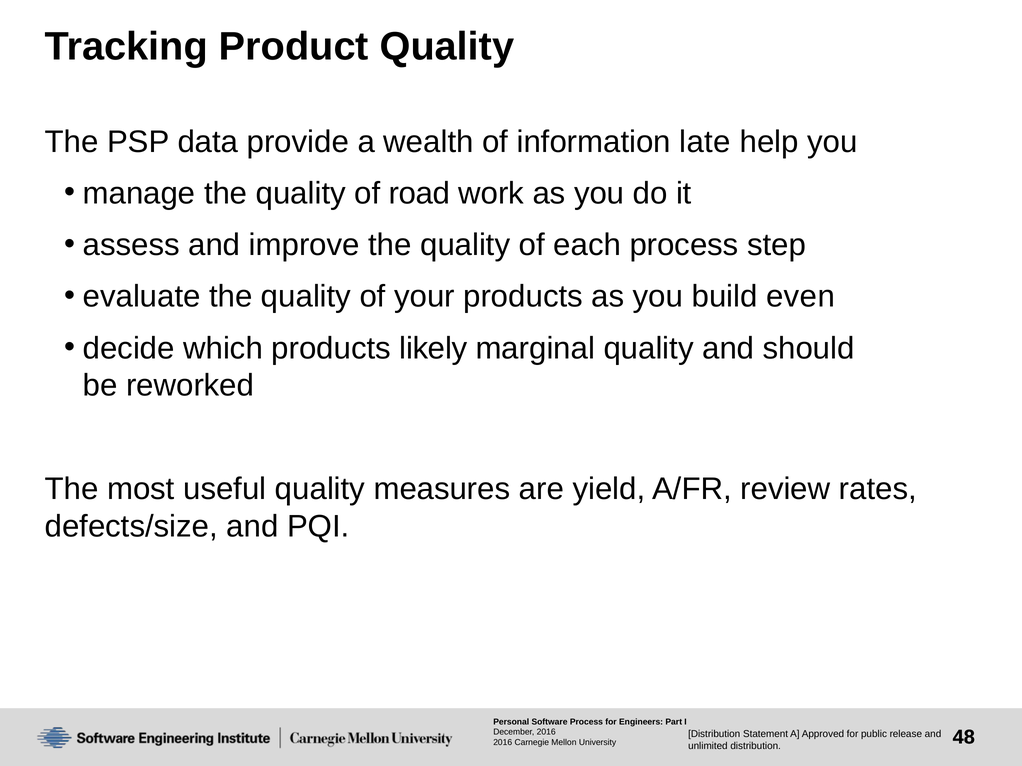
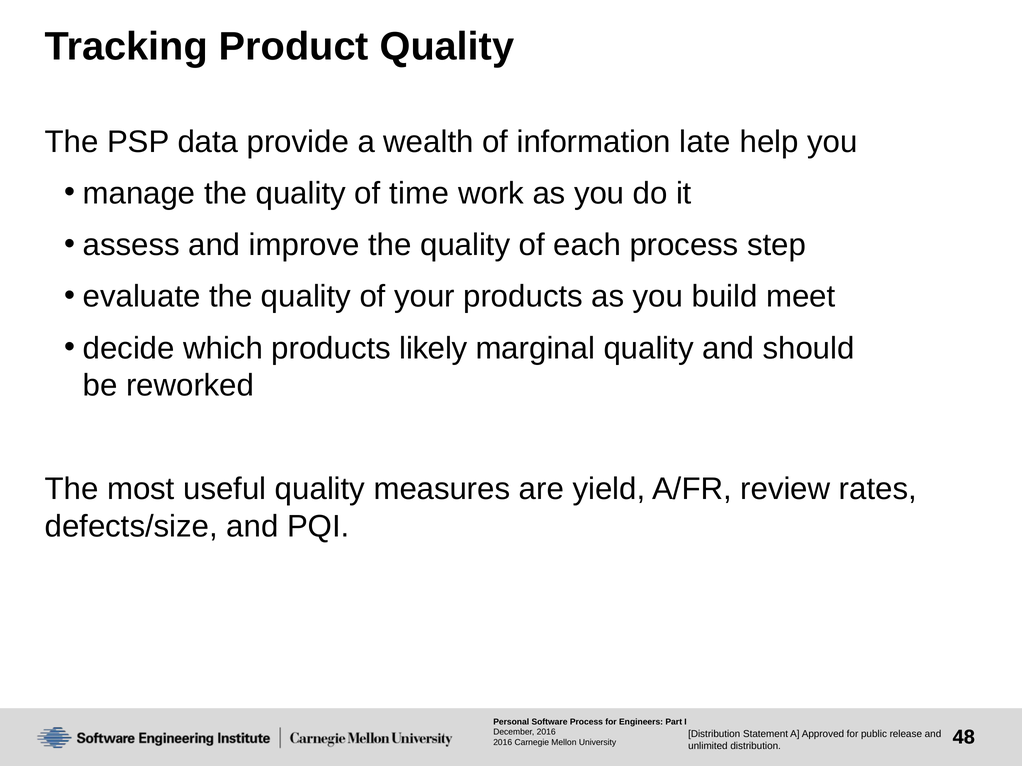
road: road -> time (419, 193)
even: even -> meet (801, 297)
